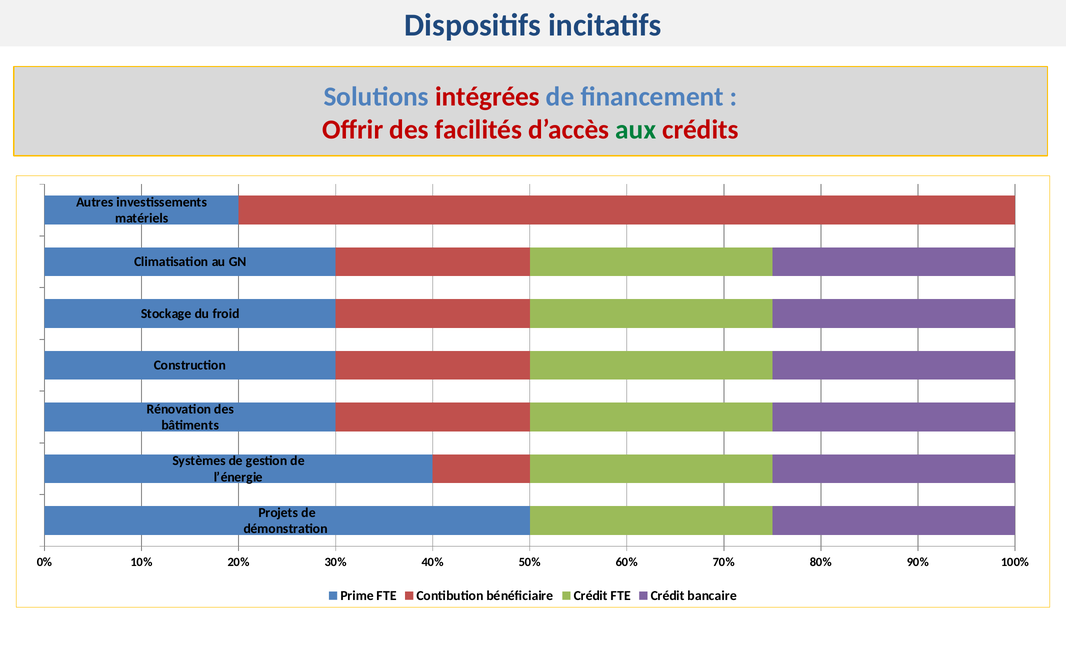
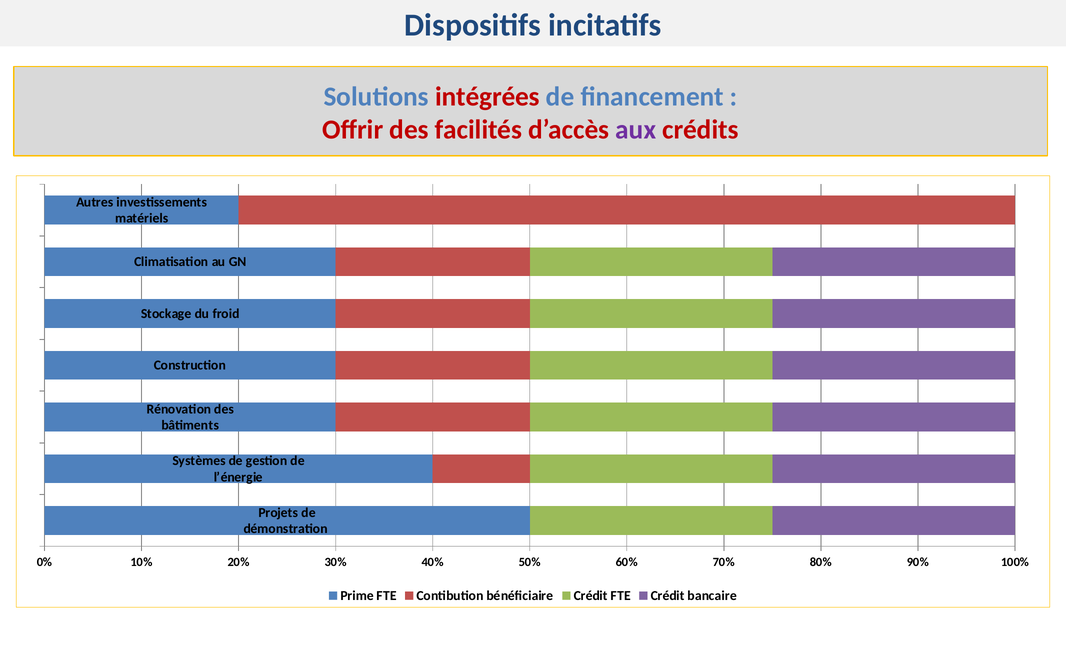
aux colour: green -> purple (636, 130)
